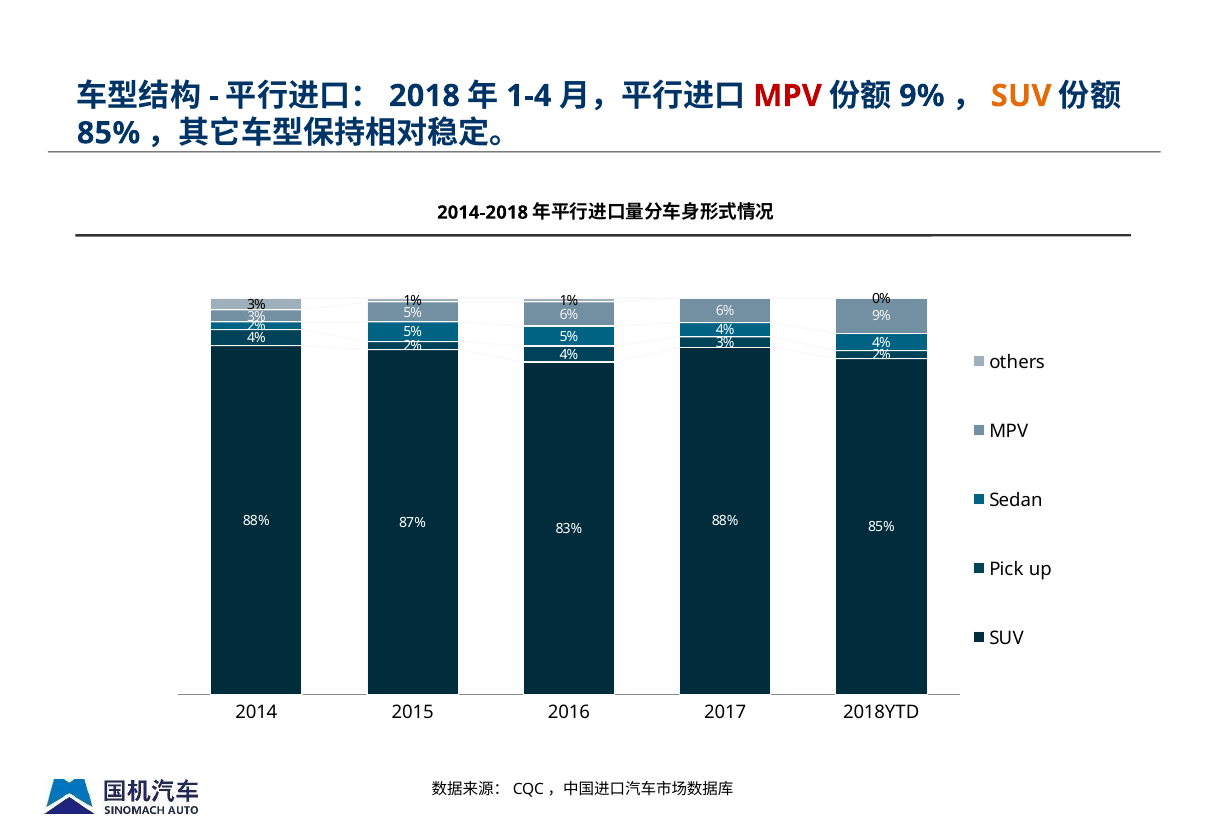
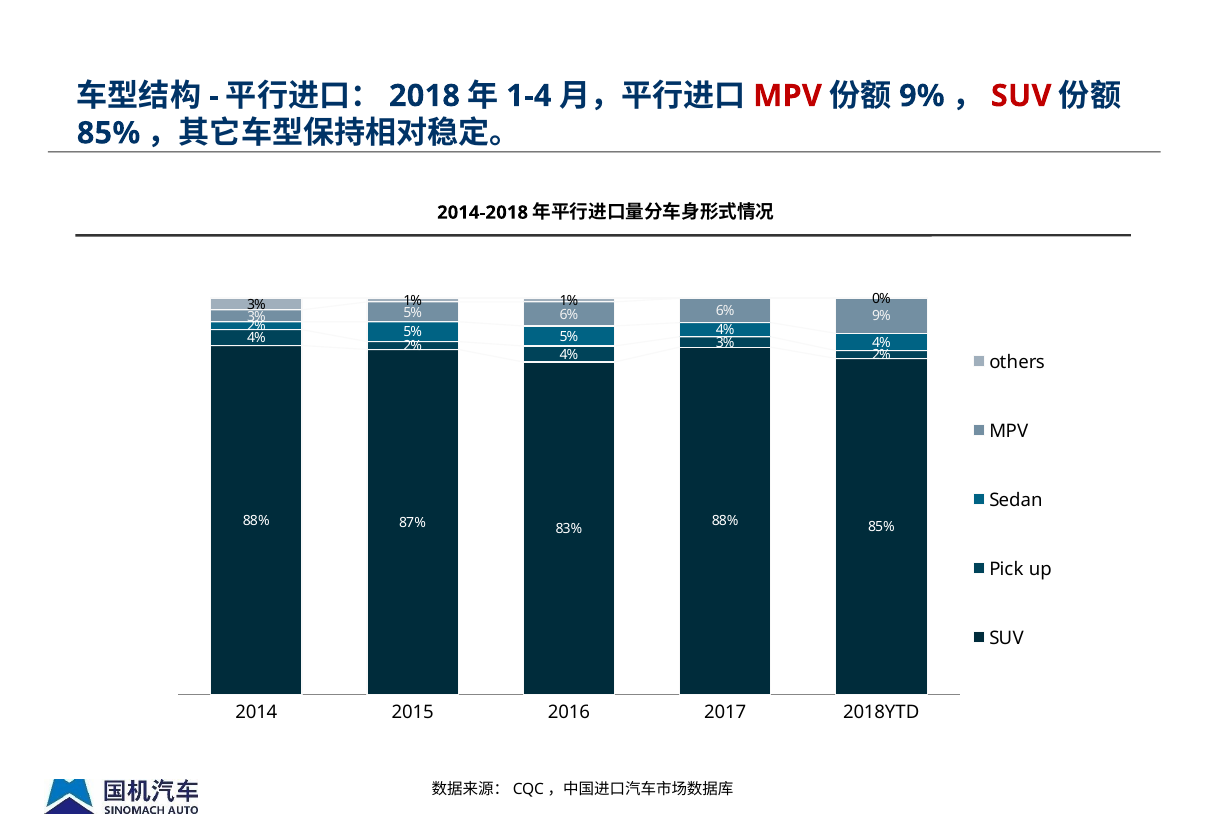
SUV colour: orange -> red (1021, 96)
